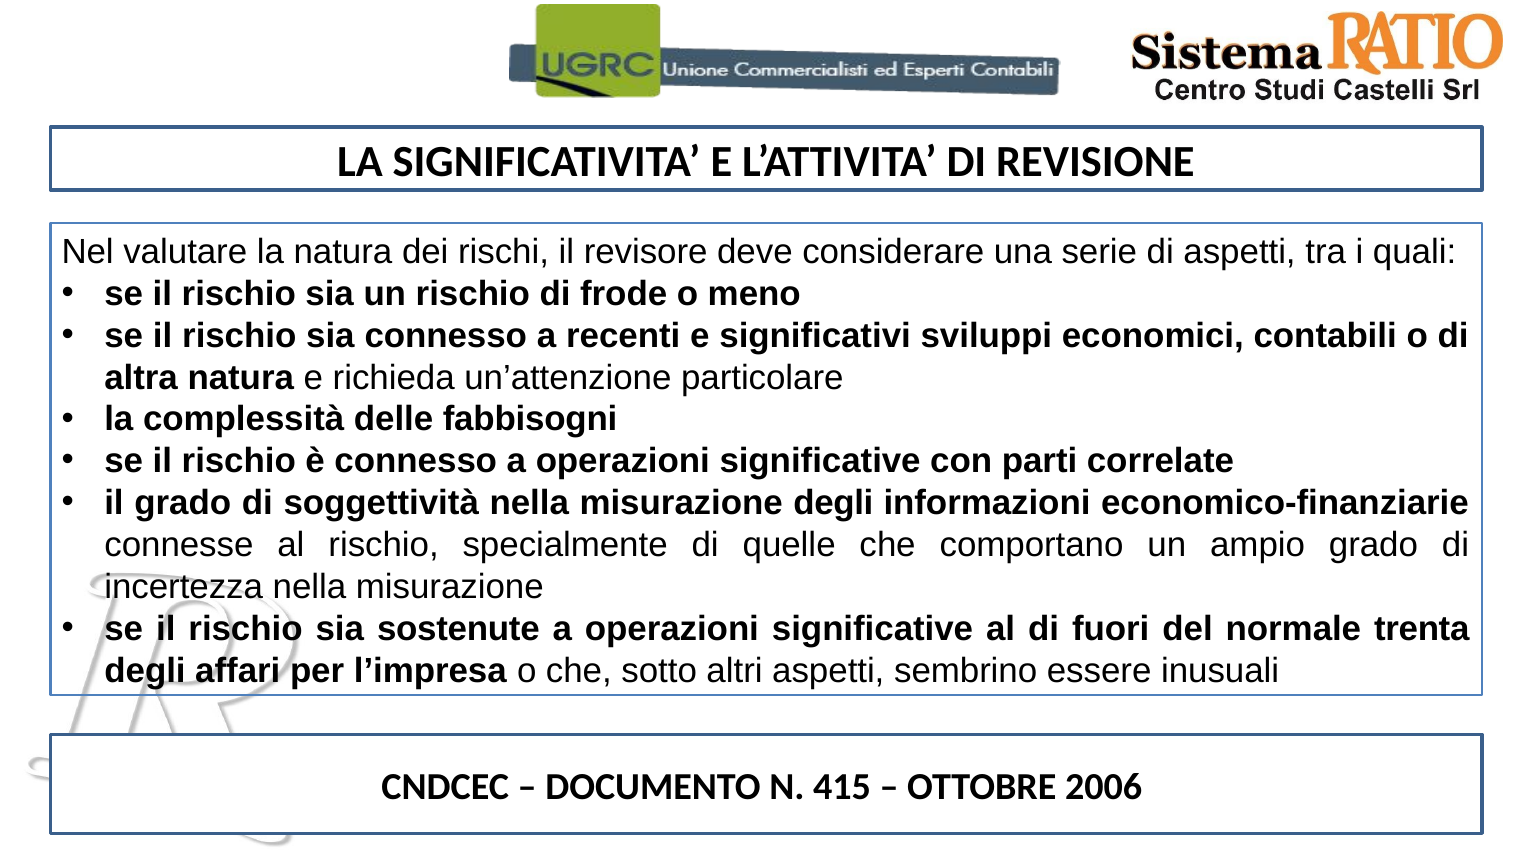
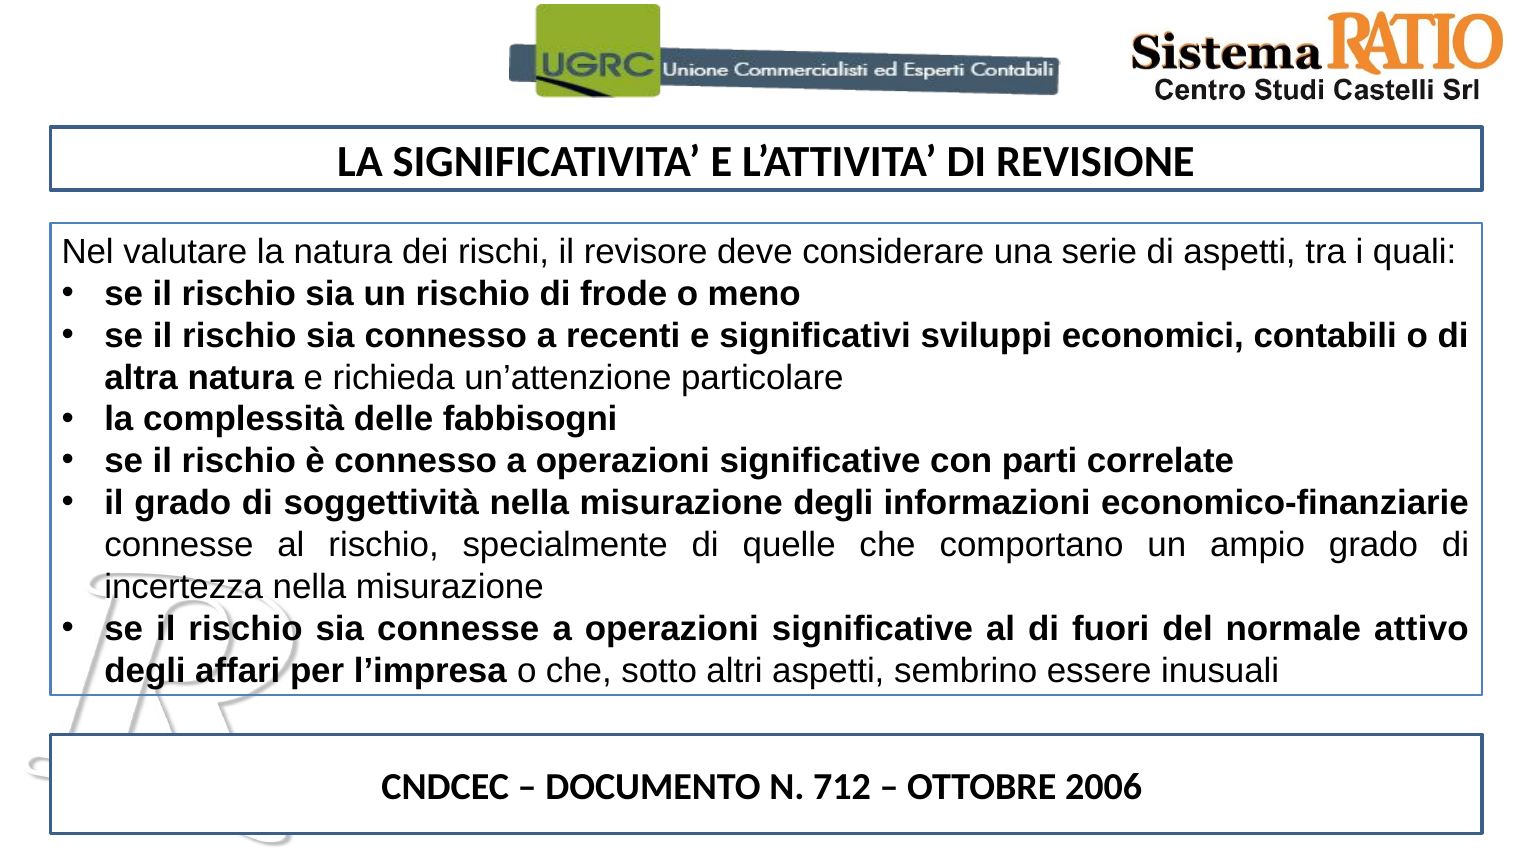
sia sostenute: sostenute -> connesse (458, 629)
trenta: trenta -> attivo (1421, 629)
415: 415 -> 712 (842, 787)
